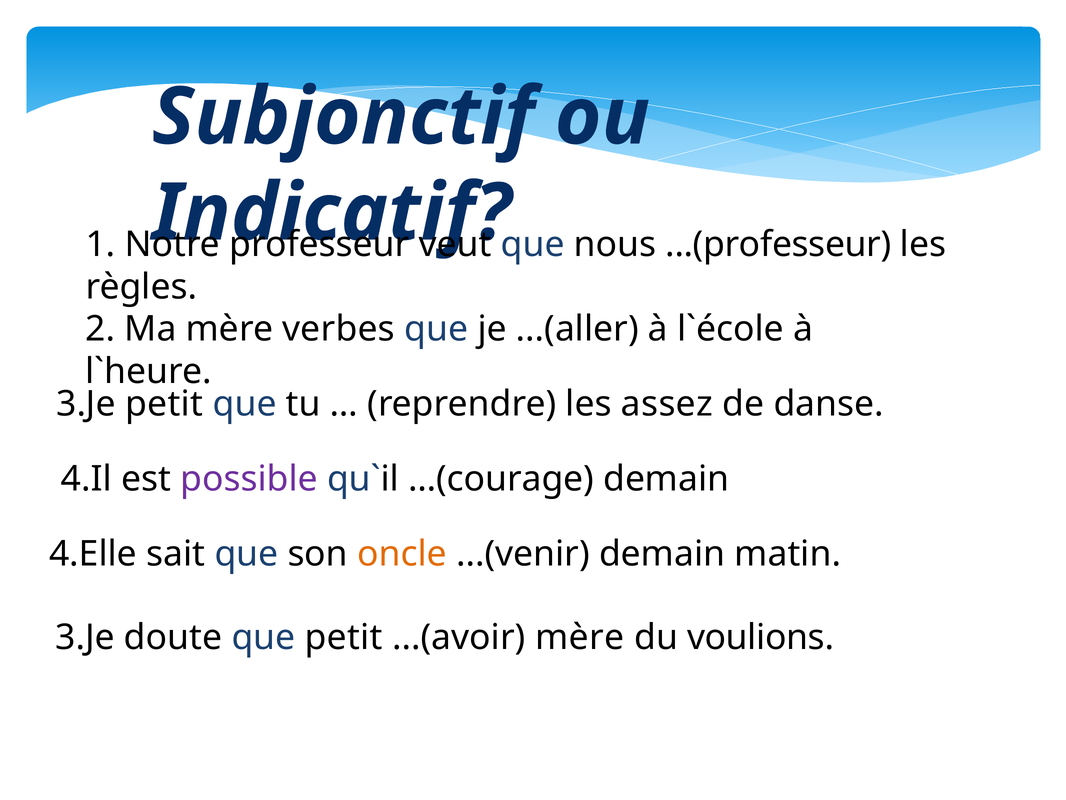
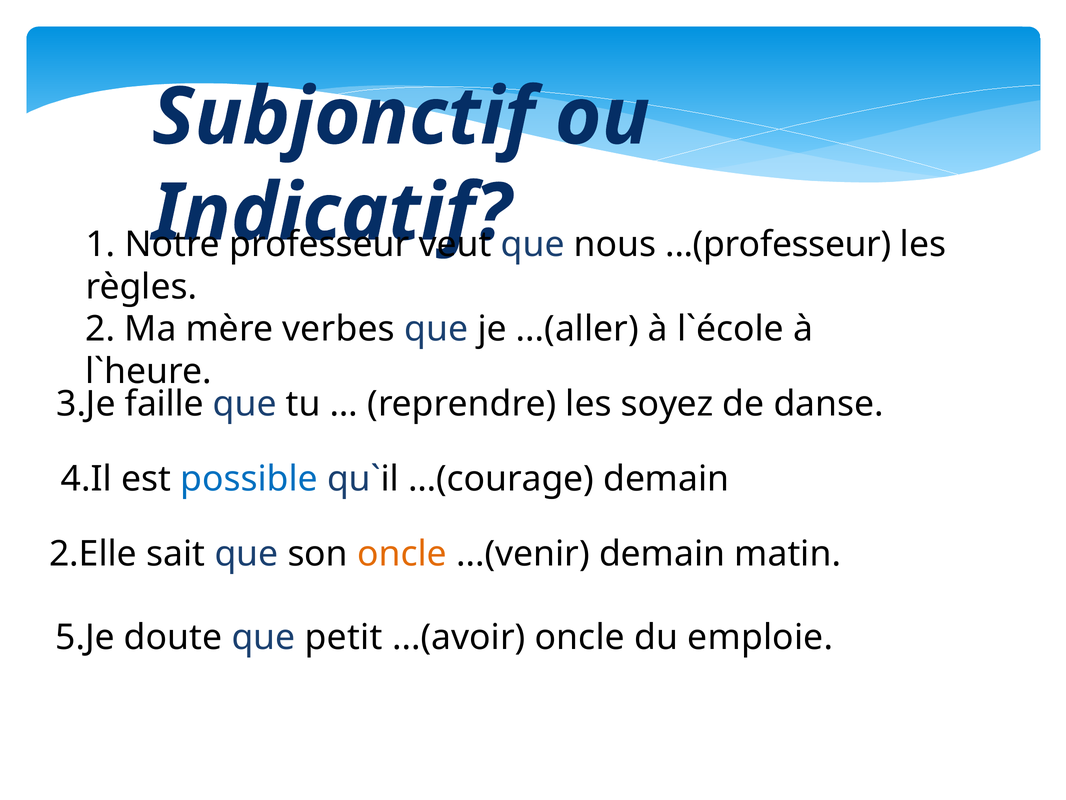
3.Je petit: petit -> faille (164, 404)
assez: assez -> soyez (667, 404)
possible colour: purple -> blue (249, 479)
4.Elle: 4.Elle -> 2.Elle (93, 554)
3.Je: 3.Je -> 5.Je (85, 637)
...(avoir mère: mère -> oncle (580, 637)
voulions: voulions -> emploie (760, 637)
